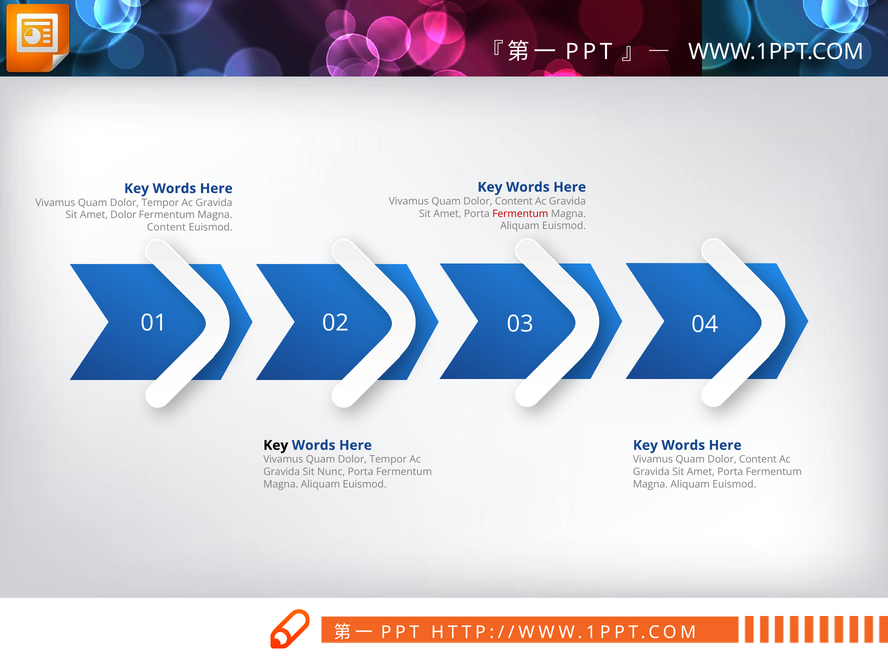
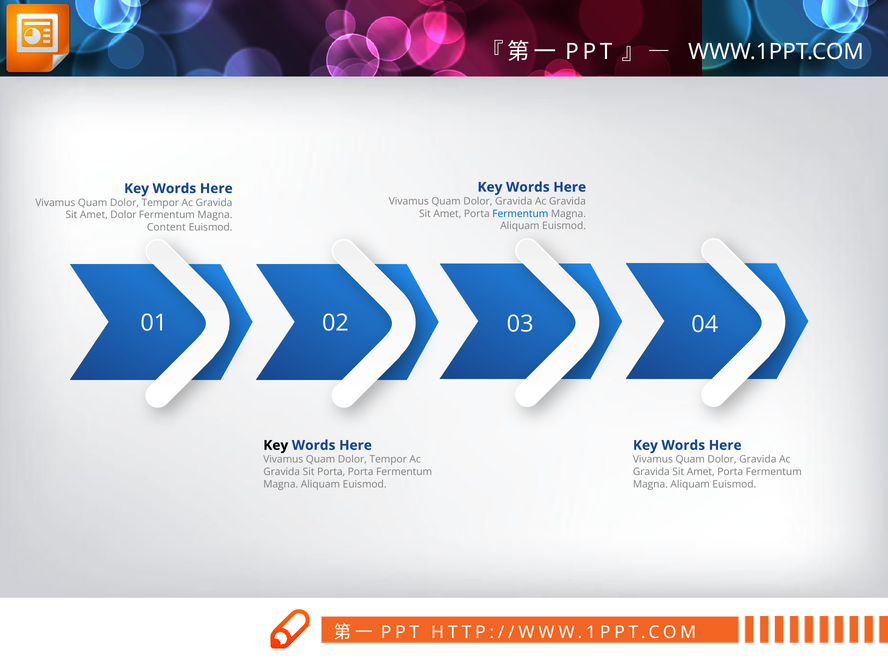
Content: Content -> Gravida (514, 201)
Fermentum colour: red -> blue (520, 214)
Content: Content -> Gravida (758, 459)
Sit Nunc: Nunc -> Porta (331, 472)
